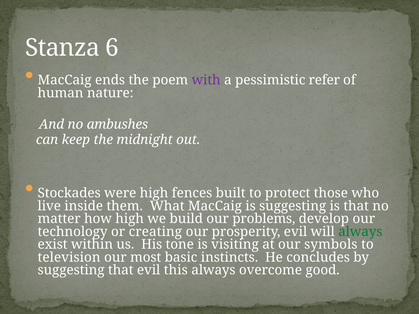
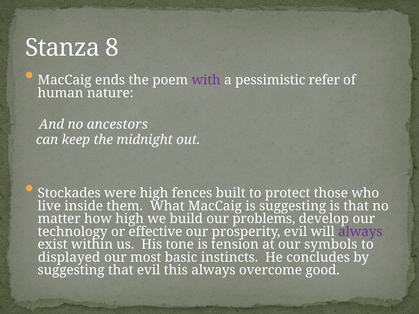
6: 6 -> 8 (112, 48)
ambushes: ambushes -> ancestors (117, 124)
creating: creating -> effective (155, 232)
always colour: green -> purple (360, 232)
visiting: visiting -> tension (235, 245)
television: television -> displayed (69, 257)
